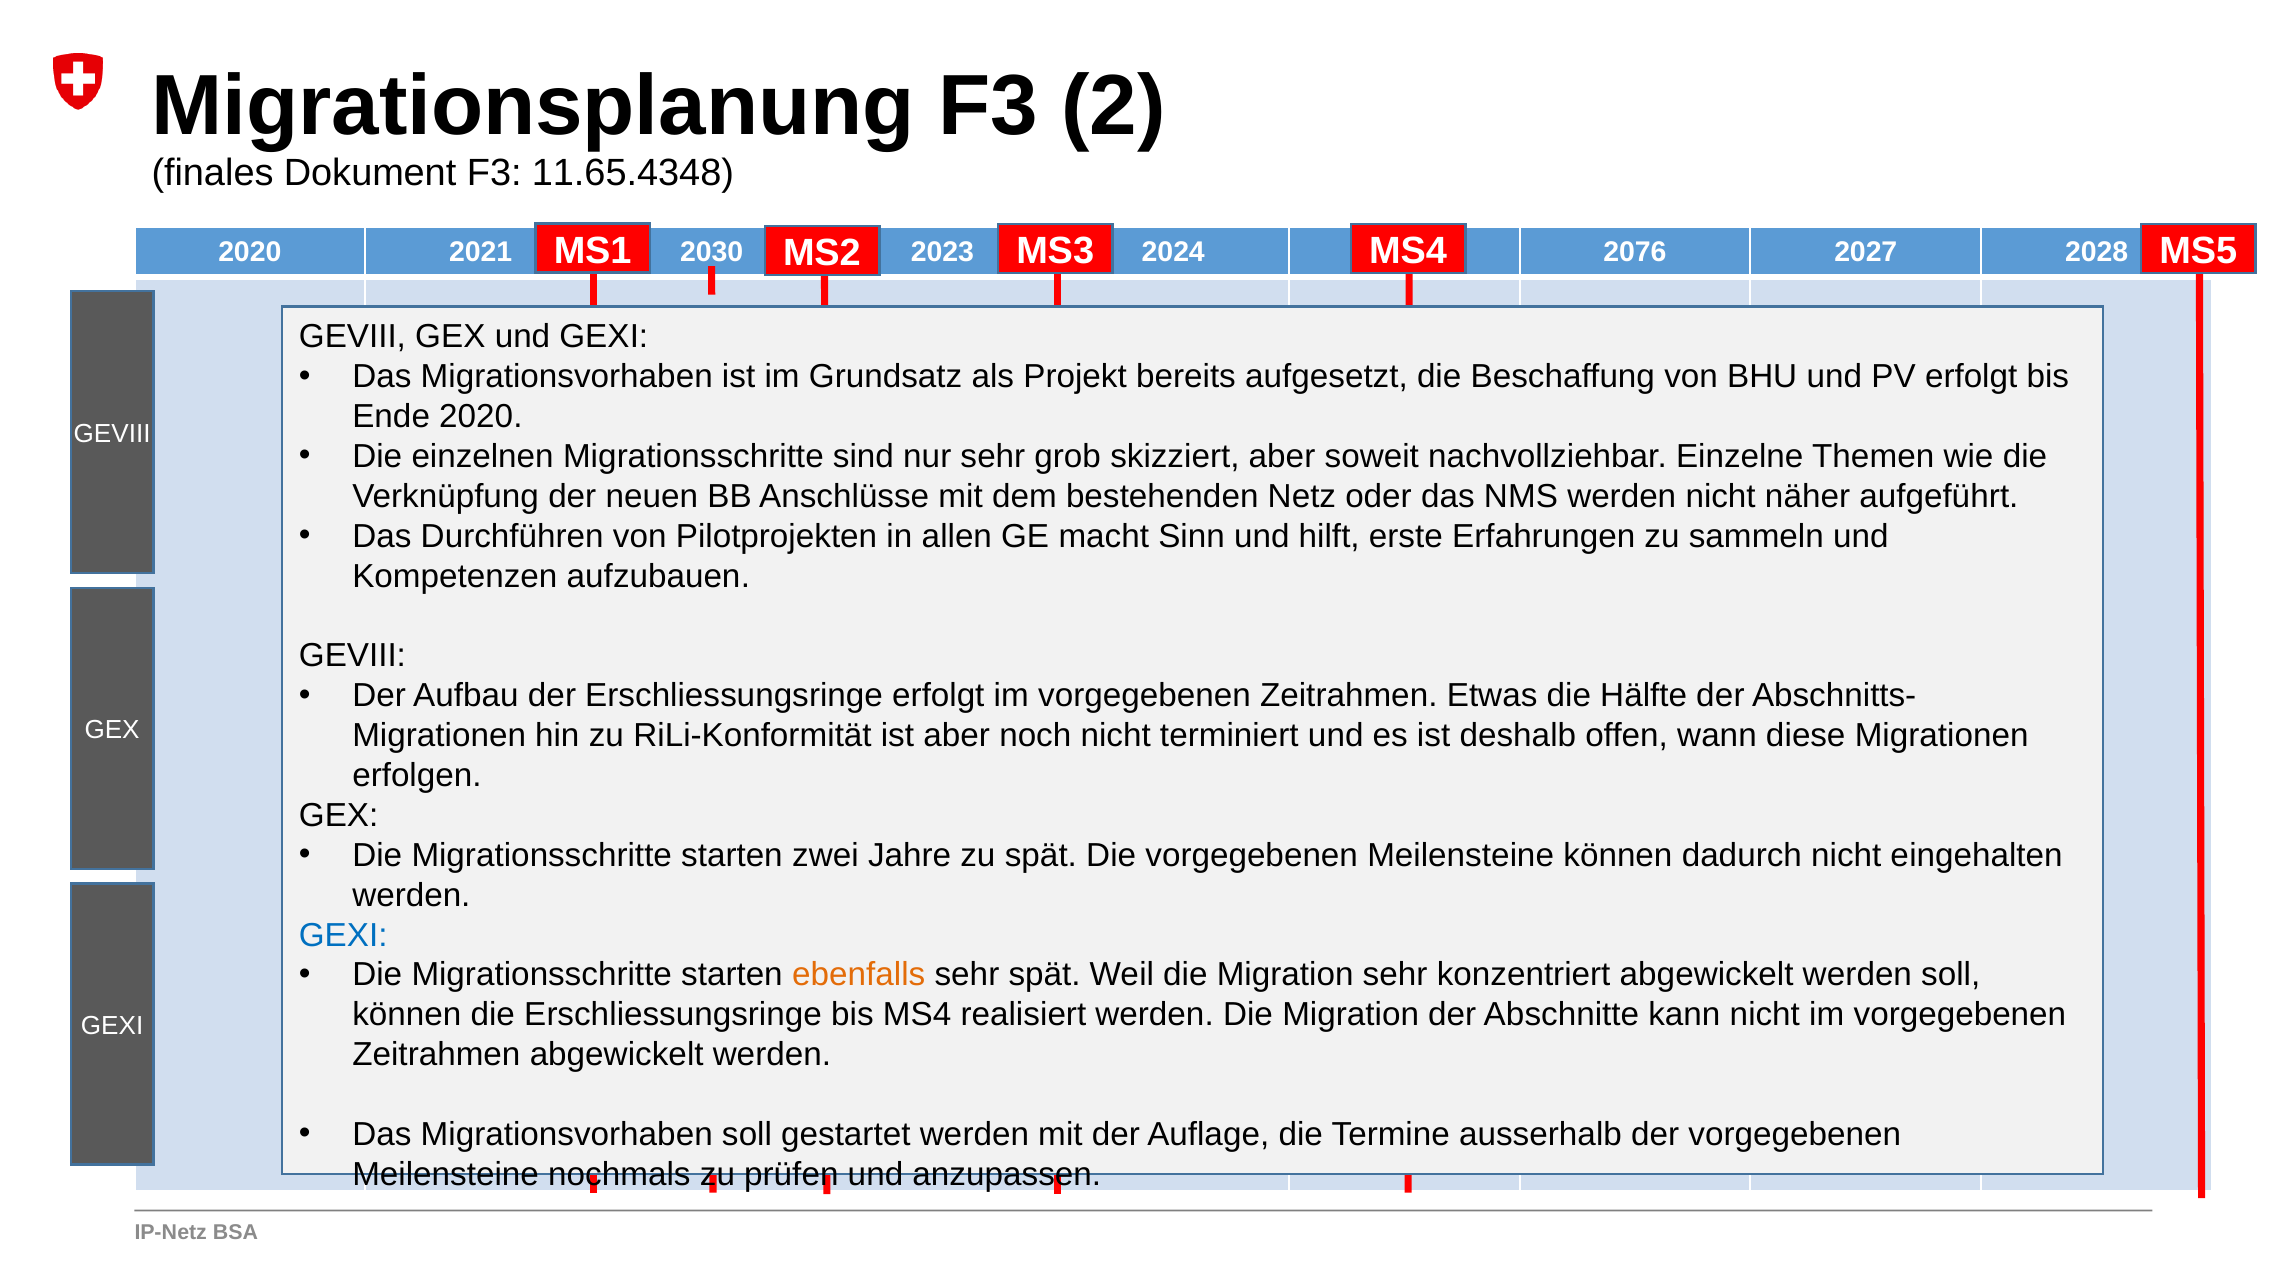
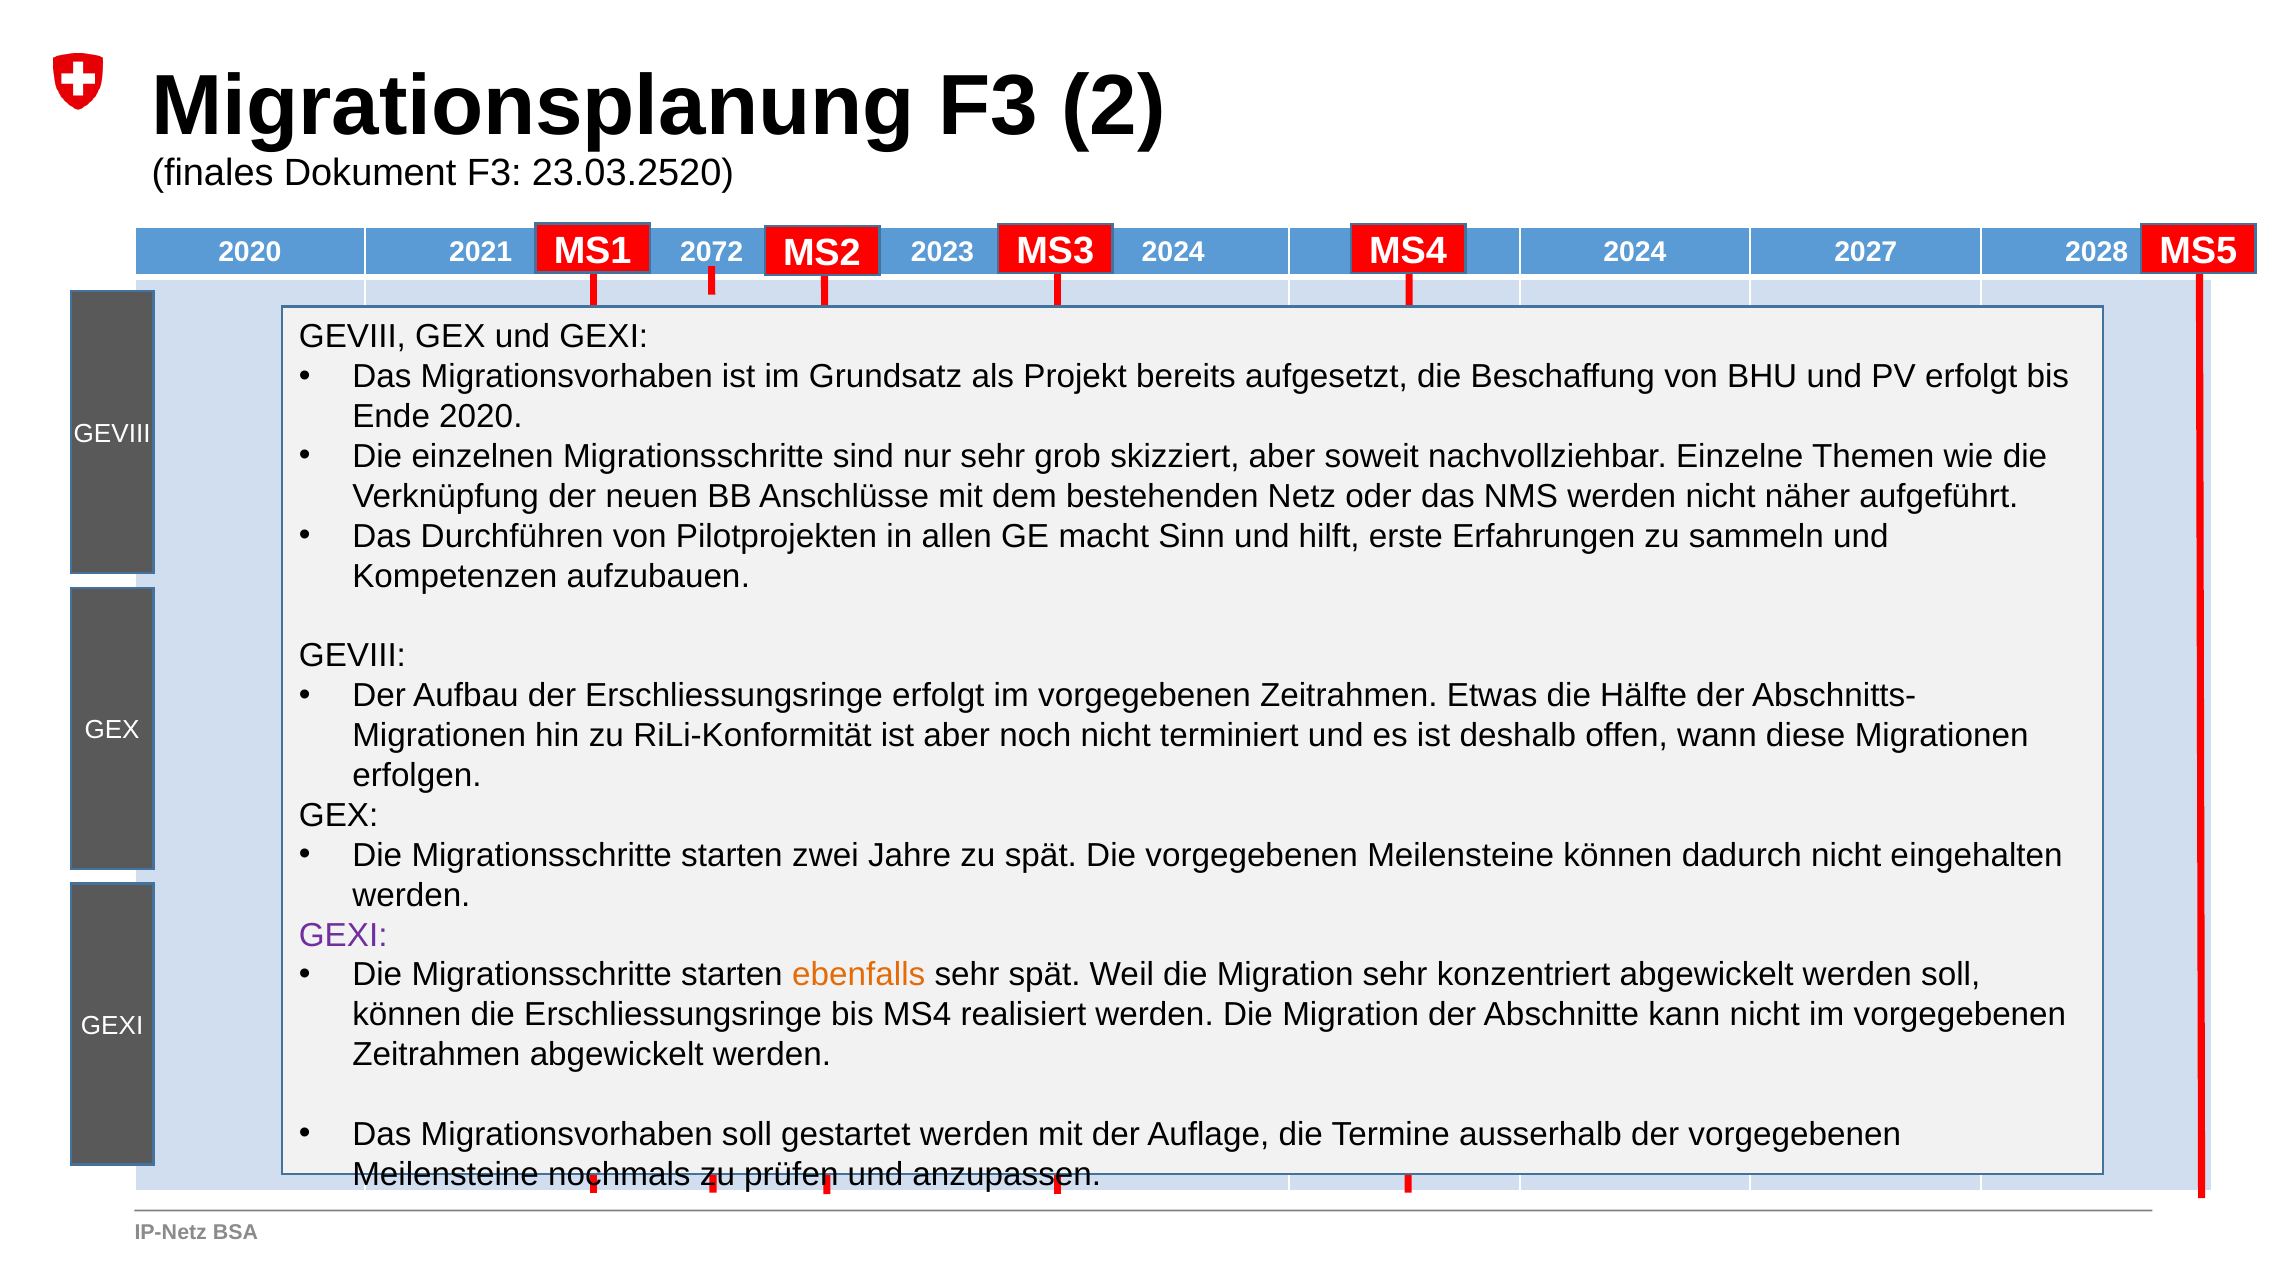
11.65.4348: 11.65.4348 -> 23.03.2520 (633, 173)
2030: 2030 -> 2072 (712, 253)
2076: 2076 -> 2024 (1635, 253)
GEXI colour: blue -> purple (343, 935)
